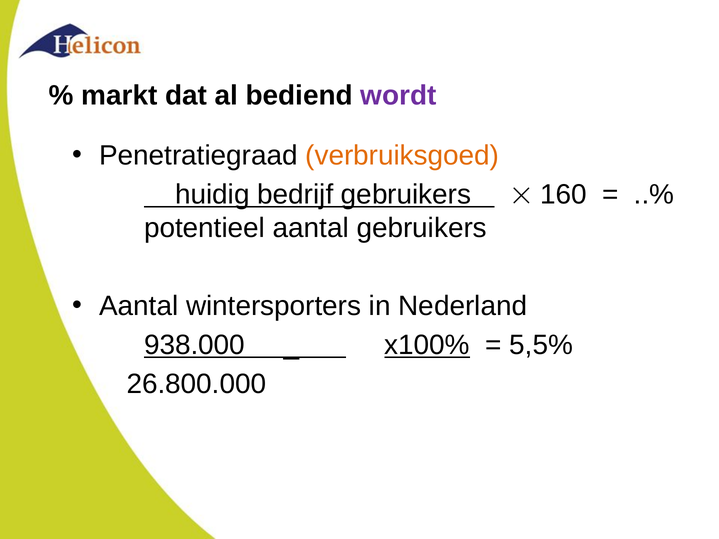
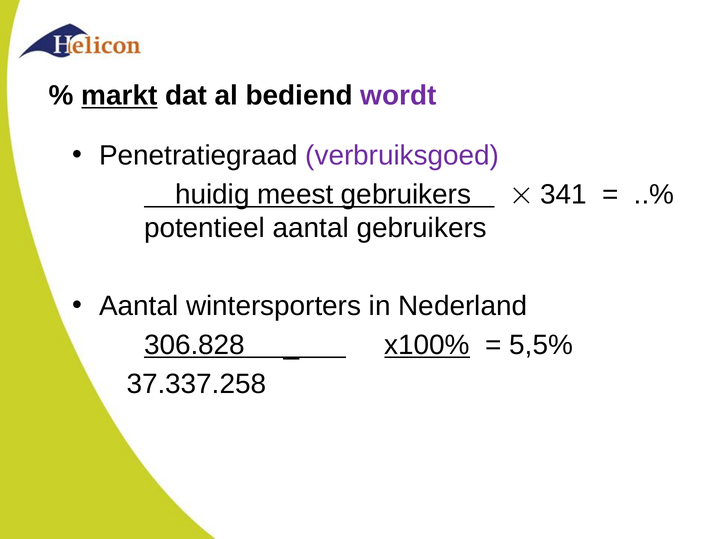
markt underline: none -> present (119, 96)
verbruiksgoed colour: orange -> purple (402, 155)
bedrijf: bedrijf -> meest (295, 195)
160: 160 -> 341 (563, 195)
938.000: 938.000 -> 306.828 (195, 345)
26.800.000: 26.800.000 -> 37.337.258 (196, 384)
